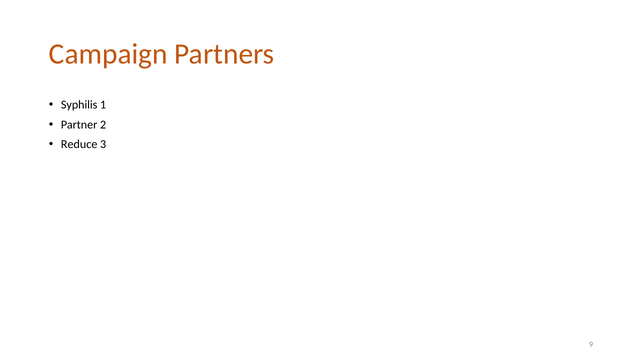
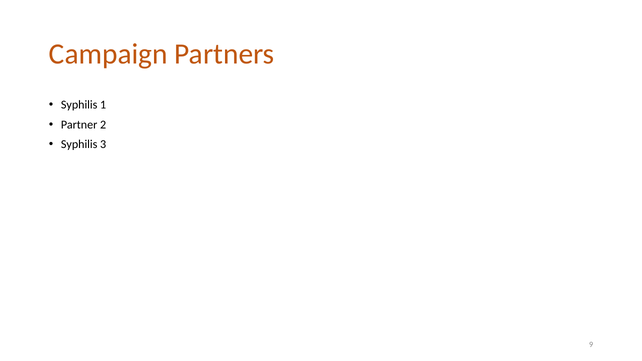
Reduce: Reduce -> Syphilis (79, 144)
